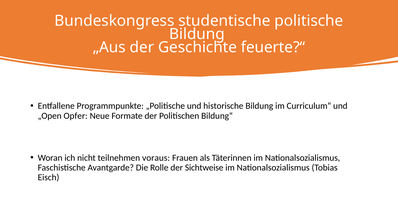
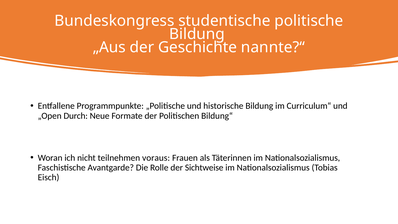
feuerte?“: feuerte?“ -> nannte?“ (273, 47)
Opfer: Opfer -> Durch (76, 116)
